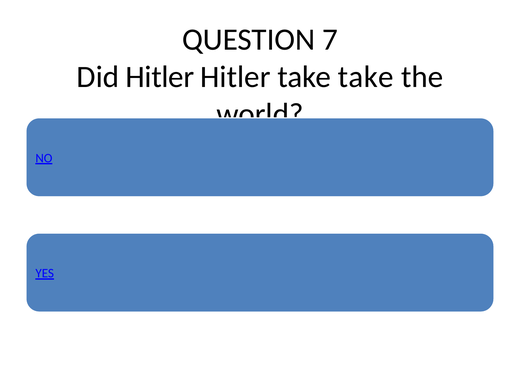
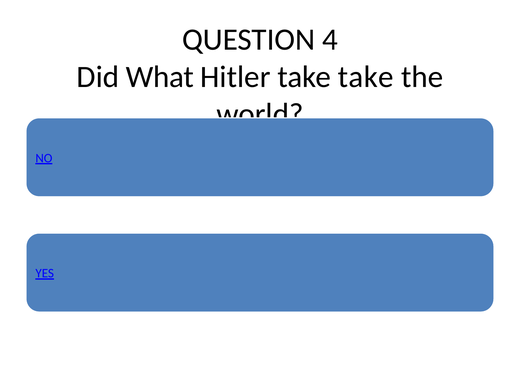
7: 7 -> 4 (330, 40)
Did Hitler: Hitler -> What (160, 77)
